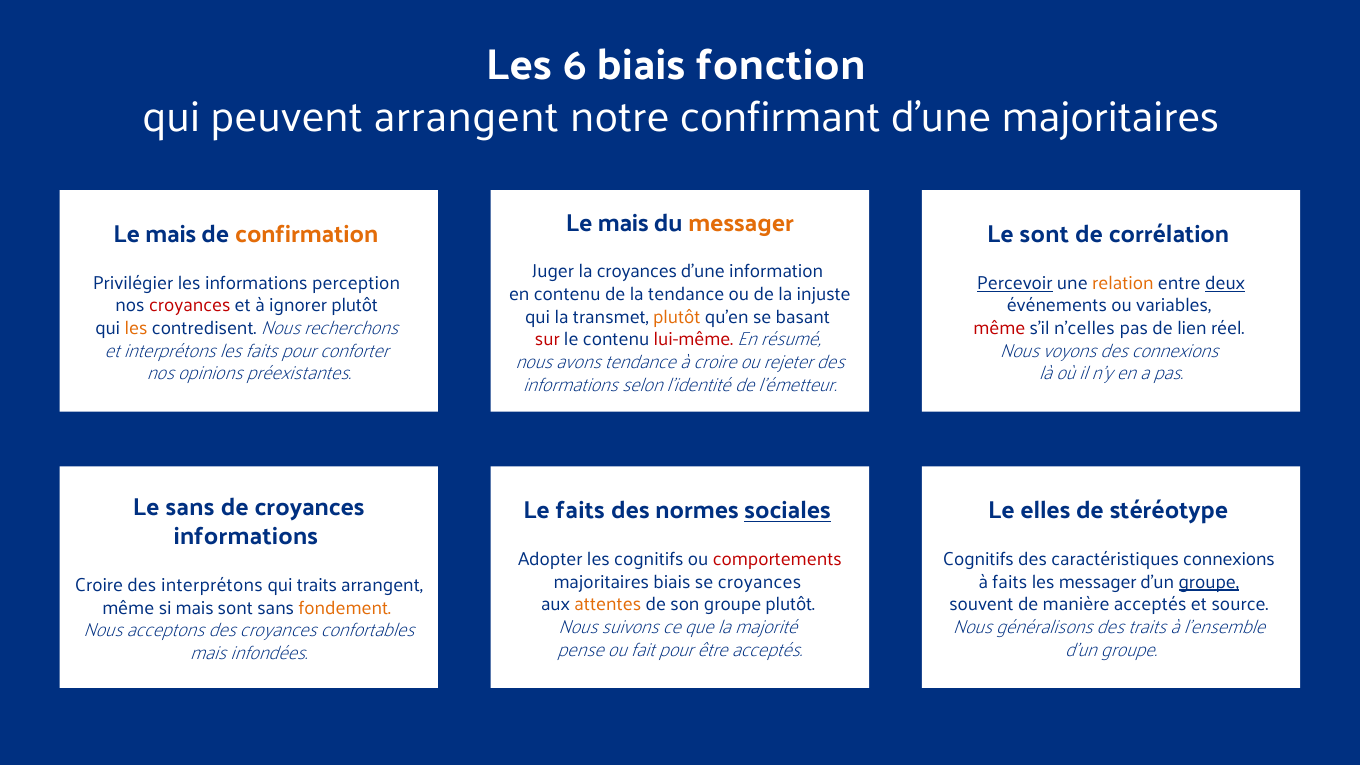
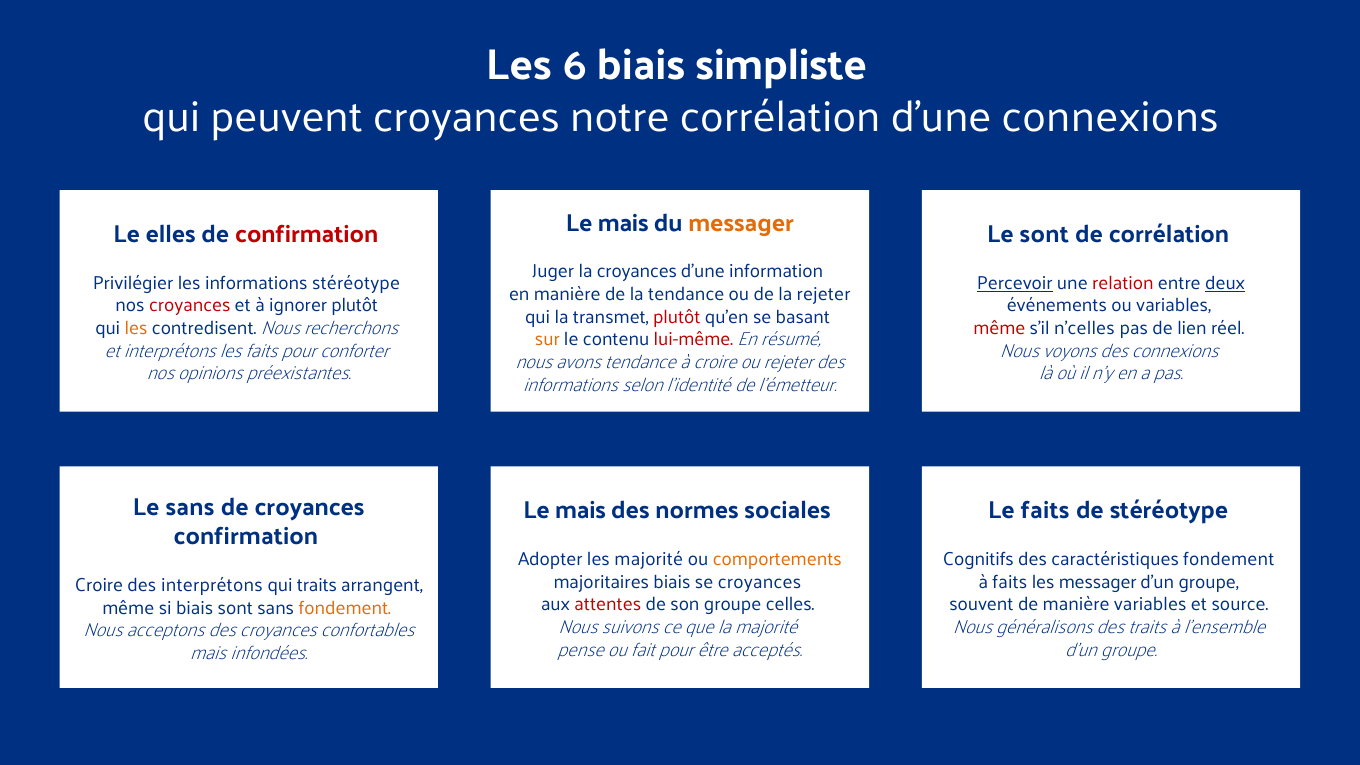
fonction: fonction -> simpliste (781, 65)
peuvent arrangent: arrangent -> croyances (467, 117)
notre confirmant: confirmant -> corrélation (780, 117)
d’une majoritaires: majoritaires -> connexions (1110, 117)
mais: mais -> elles (171, 235)
confirmation colour: orange -> red (307, 235)
informations perception: perception -> stéréotype (356, 283)
relation colour: orange -> red (1123, 283)
en contenu: contenu -> manière (567, 294)
la injuste: injuste -> rejeter (824, 294)
plutôt colour: orange -> red (677, 317)
sur colour: red -> orange (547, 340)
faits: faits -> mais (581, 511)
sociales underline: present -> none (788, 511)
Le elles: elles -> faits (1045, 511)
informations: informations -> confirmation (246, 537)
les cognitifs: cognitifs -> majorité (649, 559)
comportements colour: red -> orange (777, 559)
caractéristiques connexions: connexions -> fondement (1229, 559)
groupe underline: present -> none (1209, 582)
attentes colour: orange -> red (608, 605)
groupe plutôt: plutôt -> celles (790, 605)
manière acceptés: acceptés -> variables (1150, 605)
si mais: mais -> biais (195, 608)
